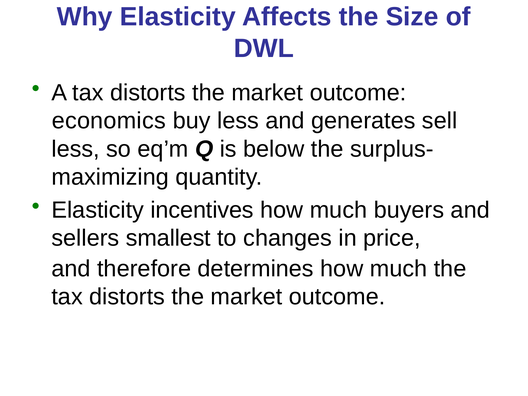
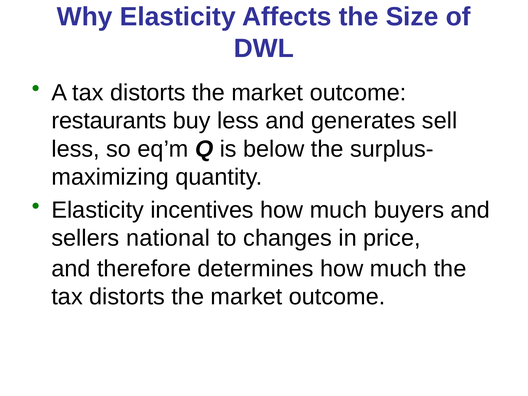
economics: economics -> restaurants (109, 121)
smallest: smallest -> national (168, 238)
